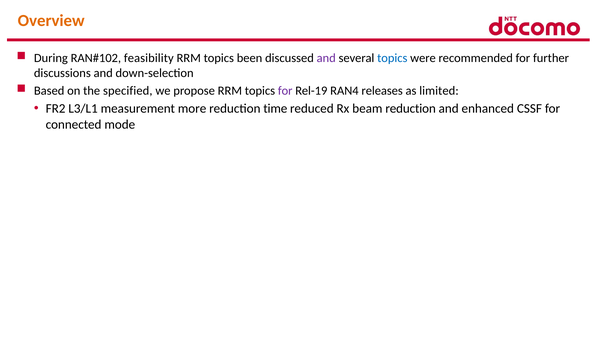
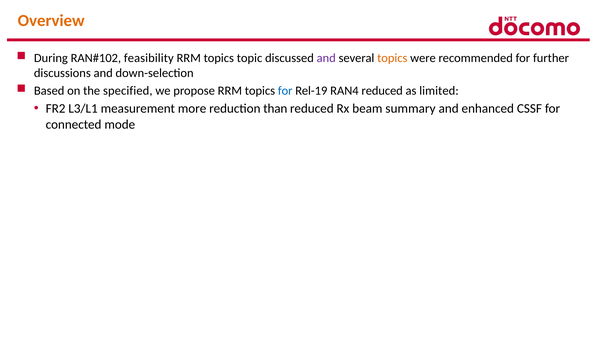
been: been -> topic (250, 58)
topics colour: blue -> orange (392, 58)
for colour: purple -> blue (285, 91)
RAN4 releases: releases -> reduced (382, 91)
time: time -> than (275, 109)
beam reduction: reduction -> summary (410, 109)
